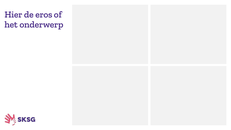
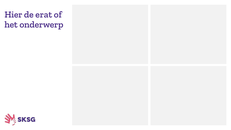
eros: eros -> erat (44, 15)
